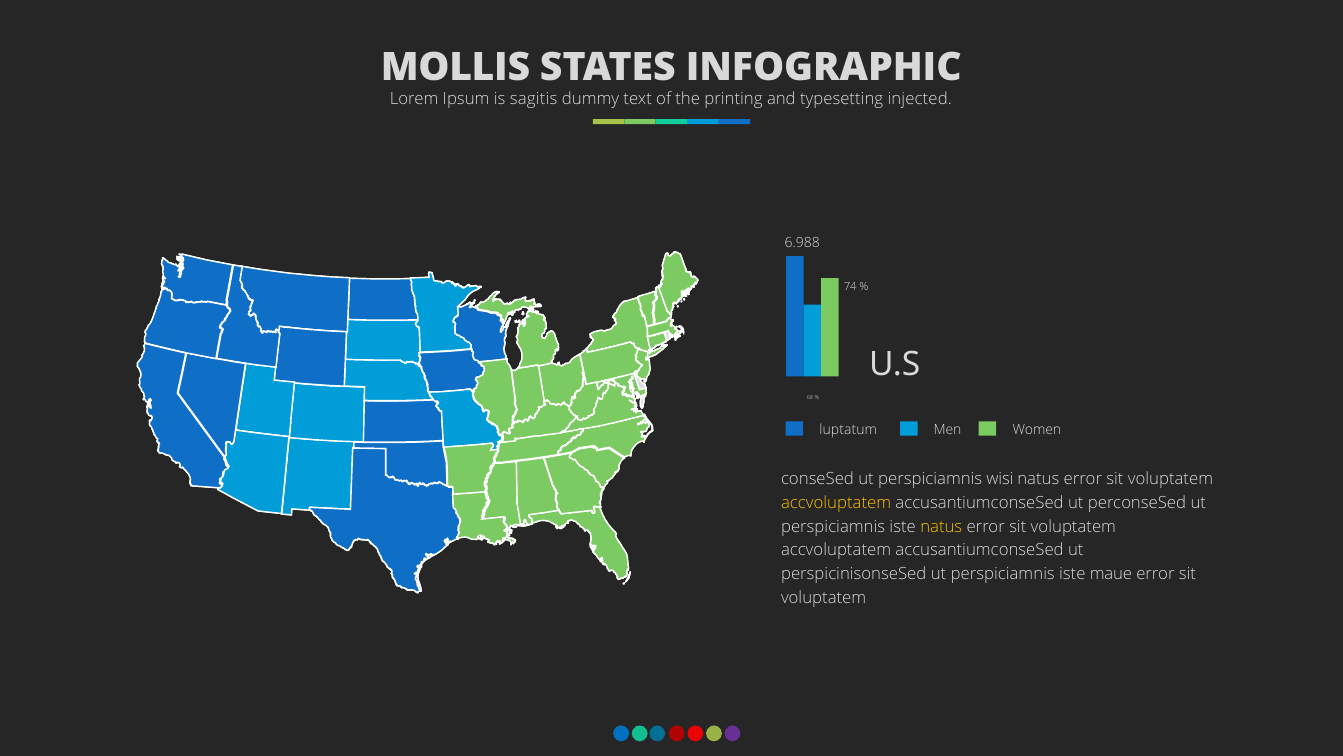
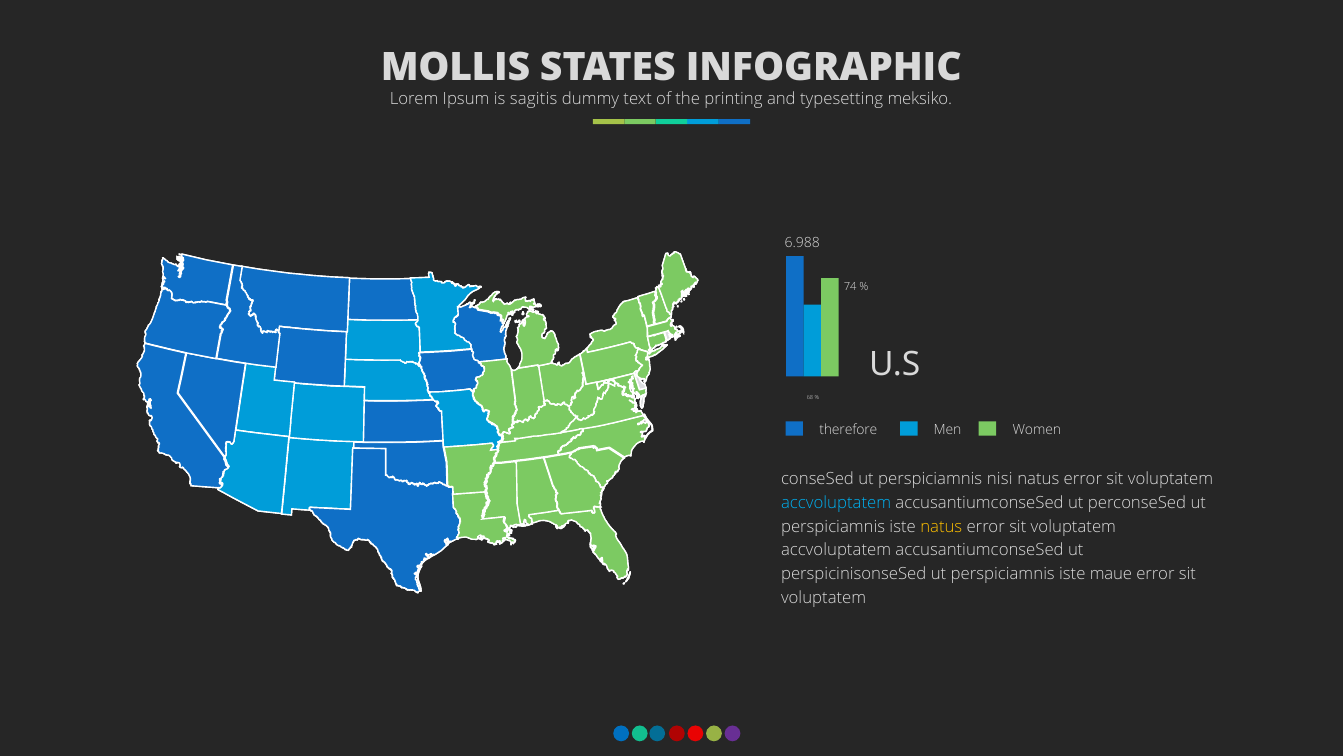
injected: injected -> meksiko (920, 99)
luptatum: luptatum -> therefore (848, 429)
wisi: wisi -> nisi (1000, 479)
accvoluptatem colour: yellow -> light blue (836, 502)
